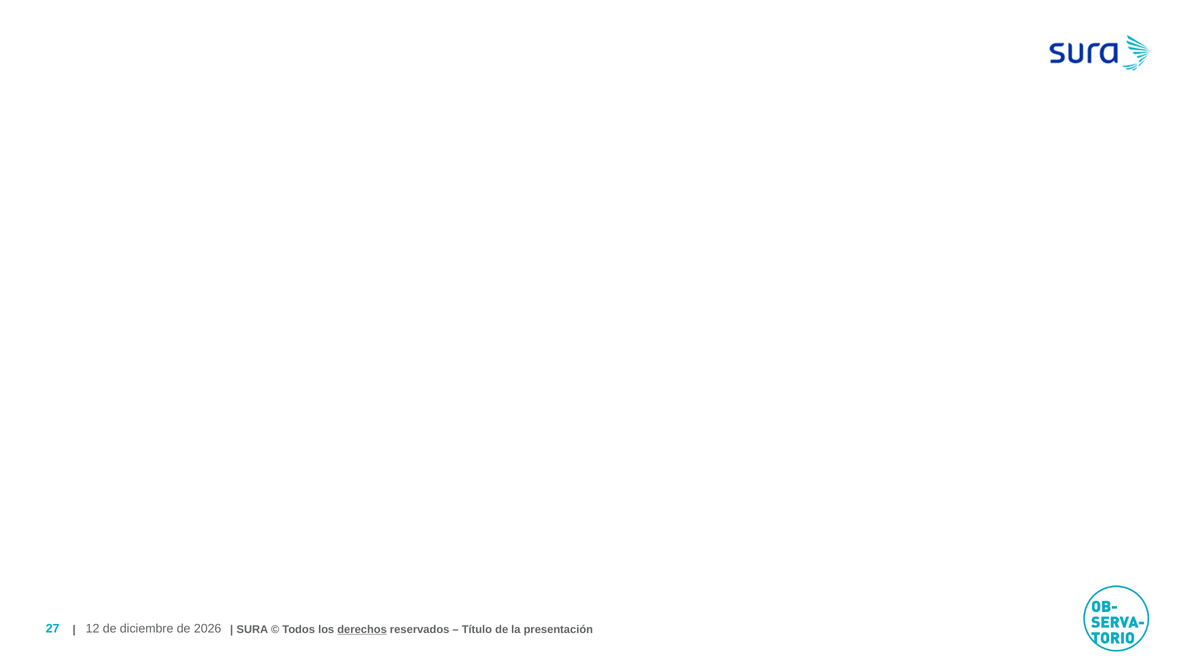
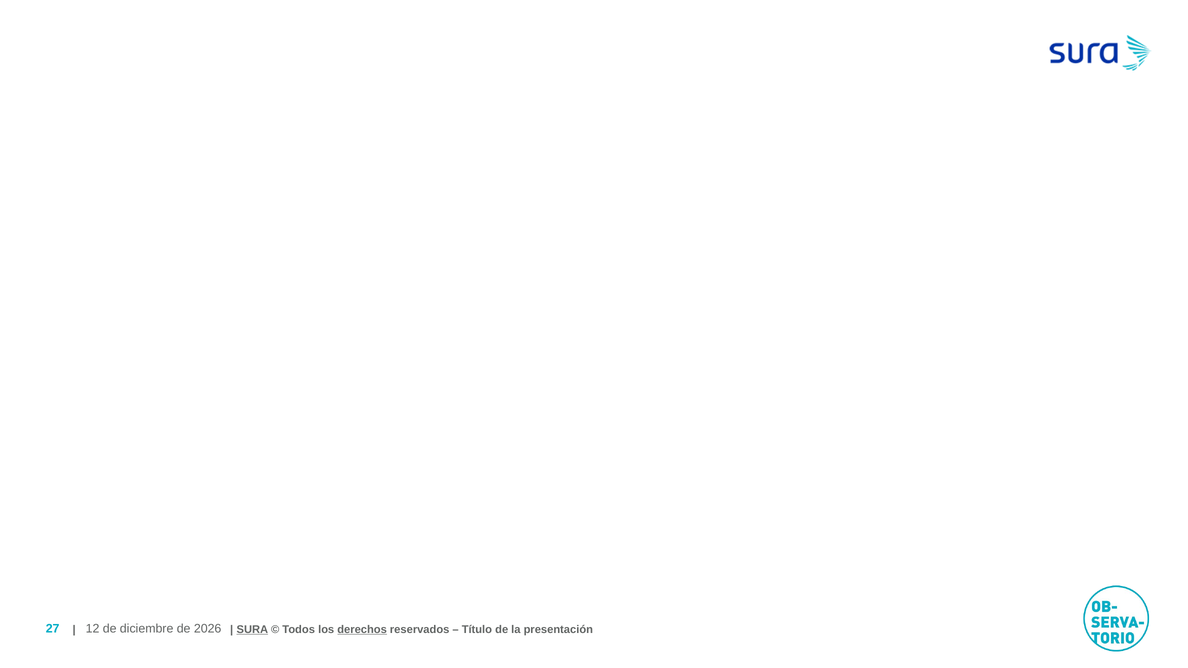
SURA underline: none -> present (252, 630)
